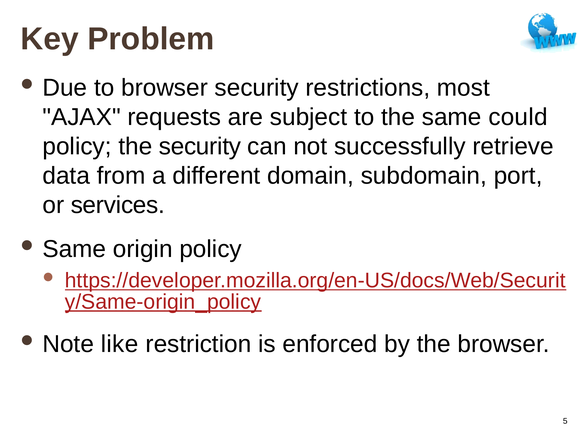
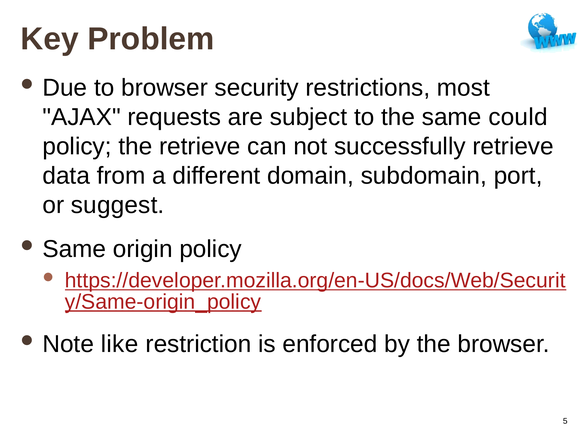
the security: security -> retrieve (200, 146)
services: services -> suggest (118, 205)
